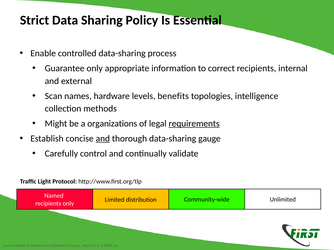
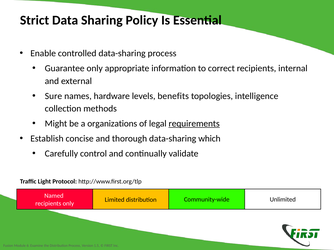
Scan: Scan -> Sure (53, 96)
and underline: present -> none (103, 139)
gauge: gauge -> which (209, 139)
